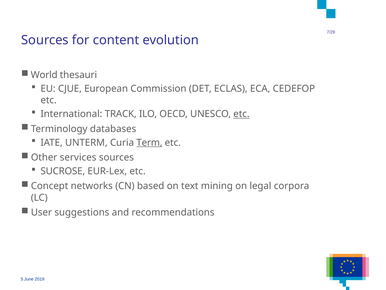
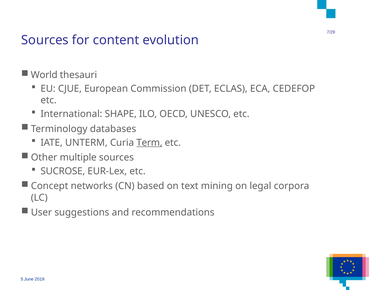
TRACK: TRACK -> SHAPE (121, 114)
etc underline: present -> none (241, 114)
services: services -> multiple (78, 157)
